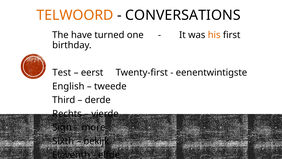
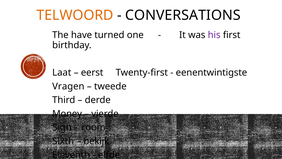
his colour: orange -> purple (214, 35)
Test: Test -> Laat (62, 72)
English: English -> Vragen (68, 86)
Rechts: Rechts -> Money (67, 113)
more: more -> room (94, 127)
